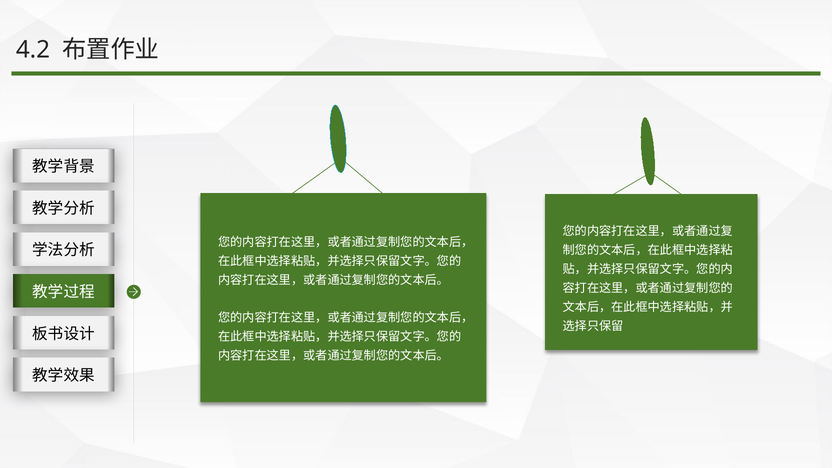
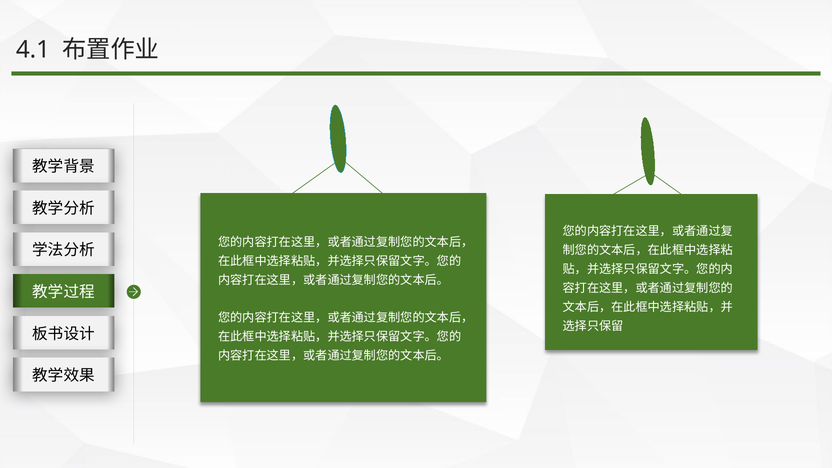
4.2: 4.2 -> 4.1 (33, 50)
